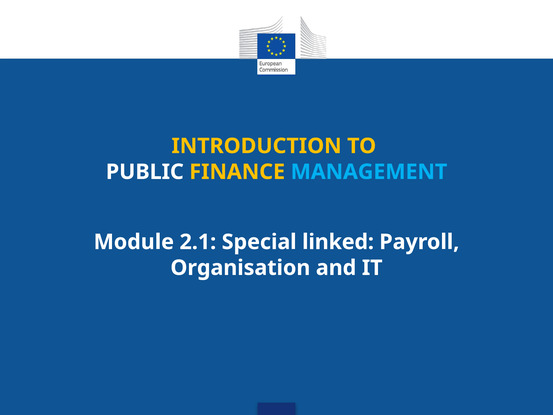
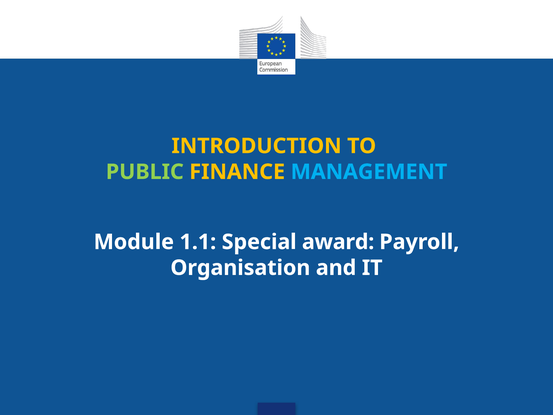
PUBLIC colour: white -> light green (145, 172)
2.1: 2.1 -> 1.1 (198, 242)
linked: linked -> award (338, 242)
